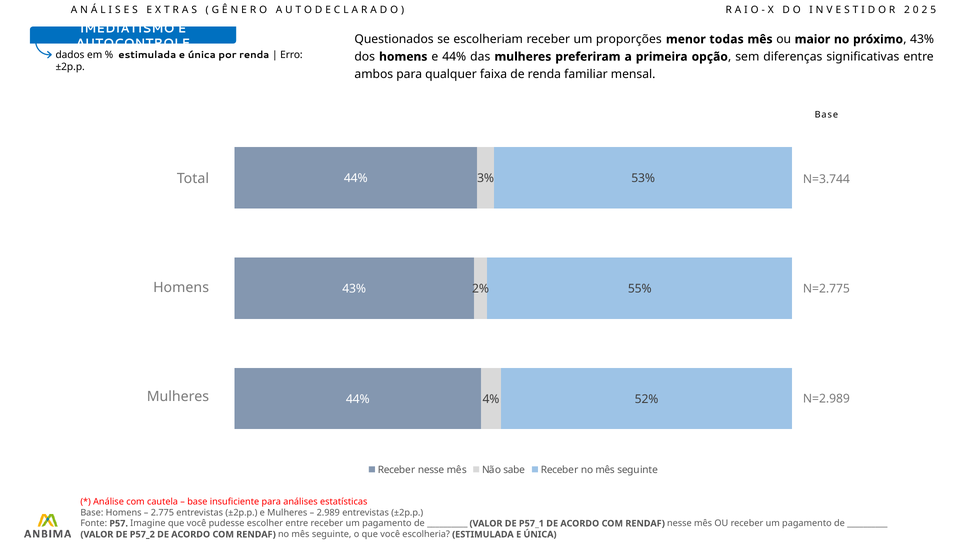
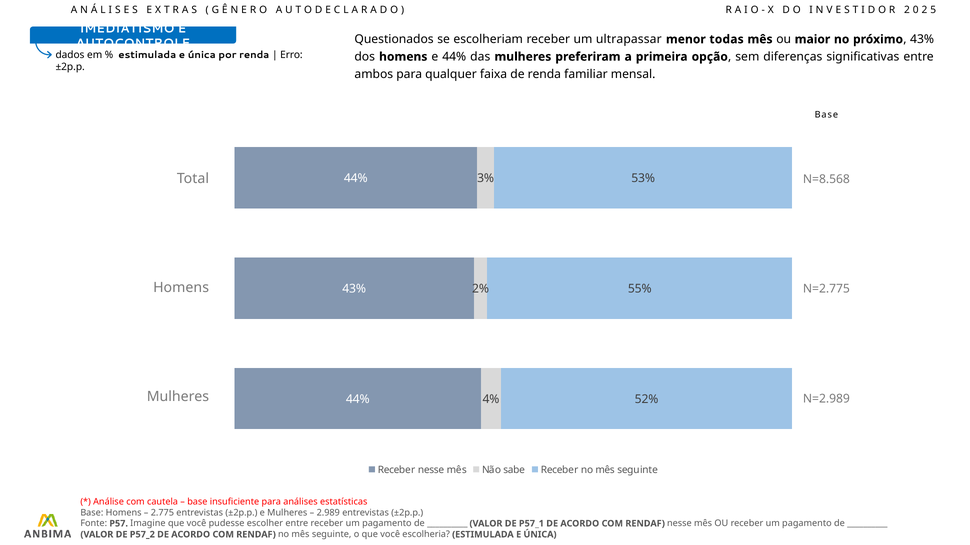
proporções: proporções -> ultrapassar (629, 39)
N=3.744: N=3.744 -> N=8.568 (826, 179)
